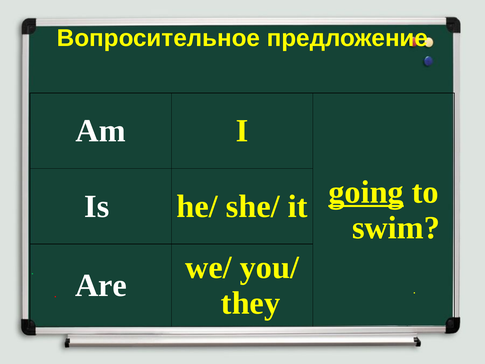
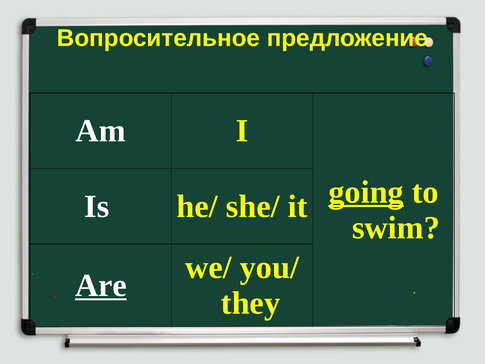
Are underline: none -> present (101, 285)
